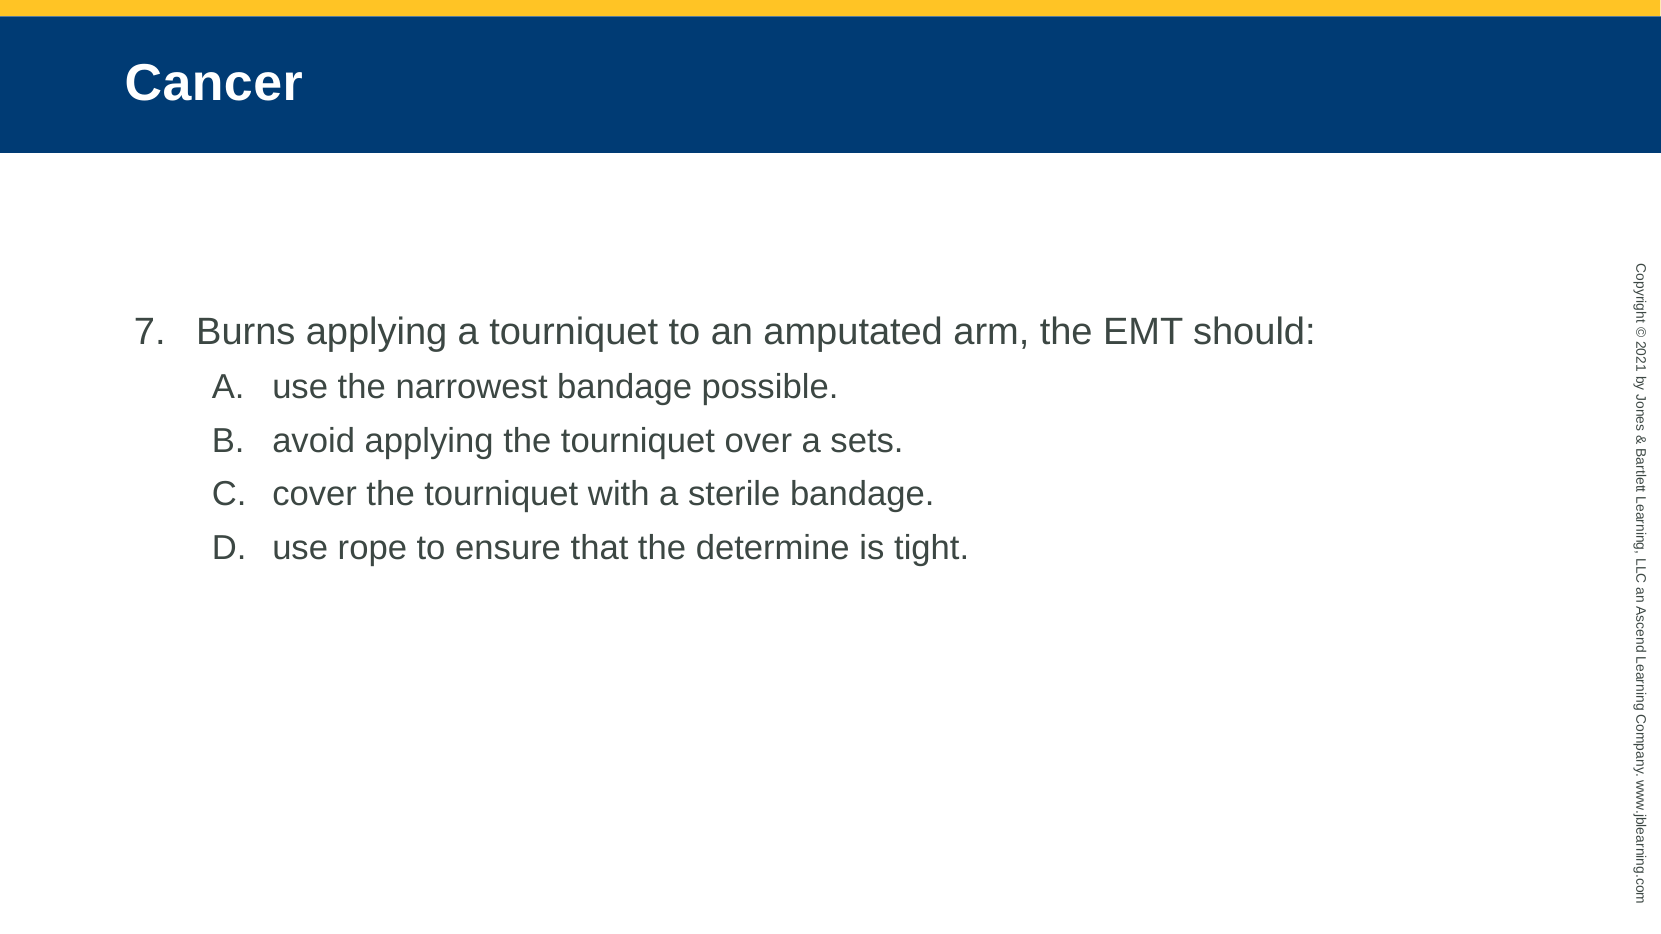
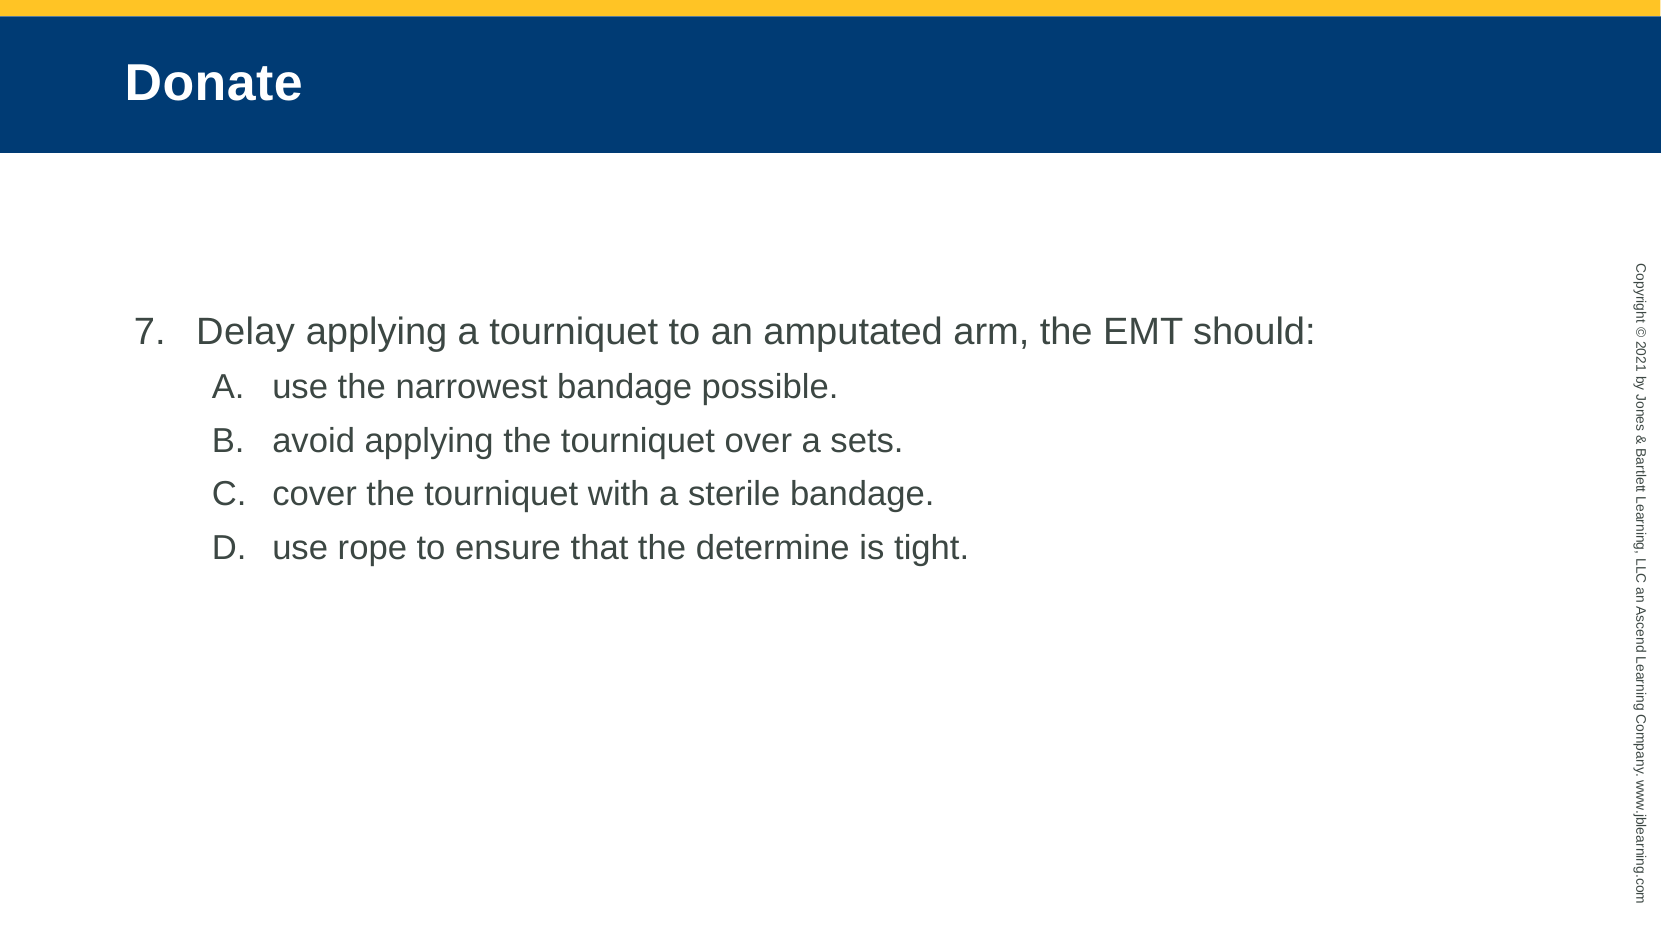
Cancer: Cancer -> Donate (214, 83)
Burns: Burns -> Delay (246, 332)
